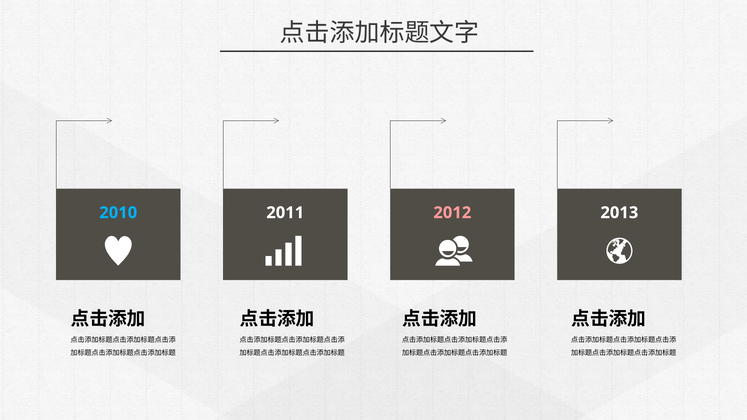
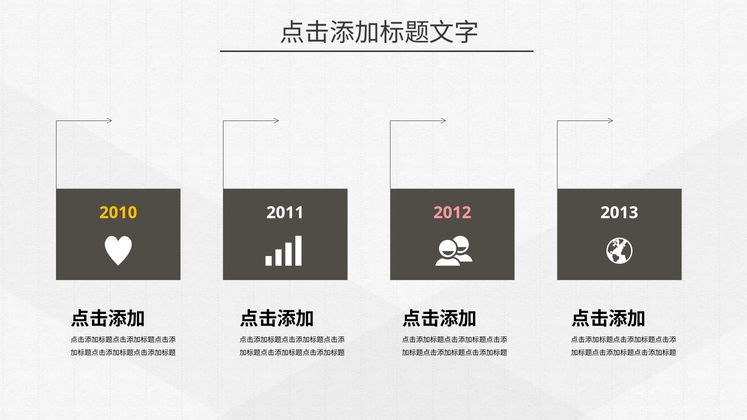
2010 colour: light blue -> yellow (118, 213)
